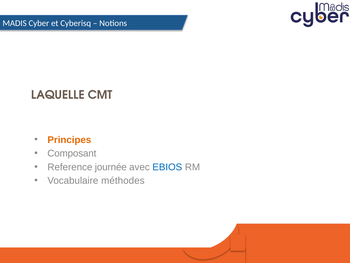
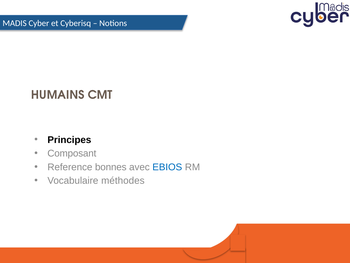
LAQUELLE: LAQUELLE -> HUMAINS (58, 95)
Principes colour: orange -> black (69, 140)
journée: journée -> bonnes (111, 167)
